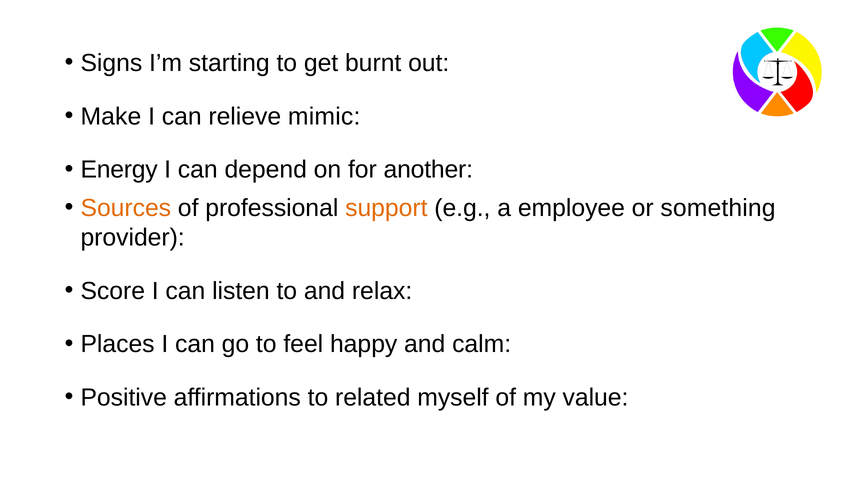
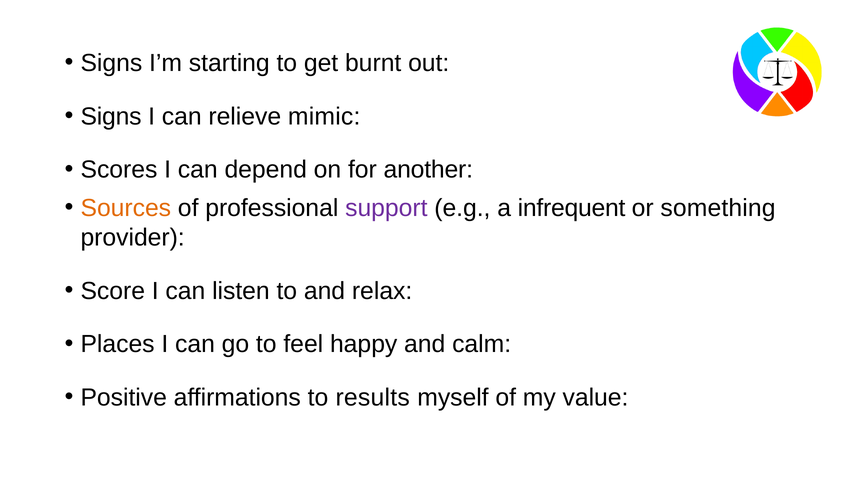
Make: Make -> Signs (111, 116)
Energy: Energy -> Scores (119, 170)
support colour: orange -> purple (386, 208)
employee: employee -> infrequent (572, 208)
related: related -> results (373, 398)
